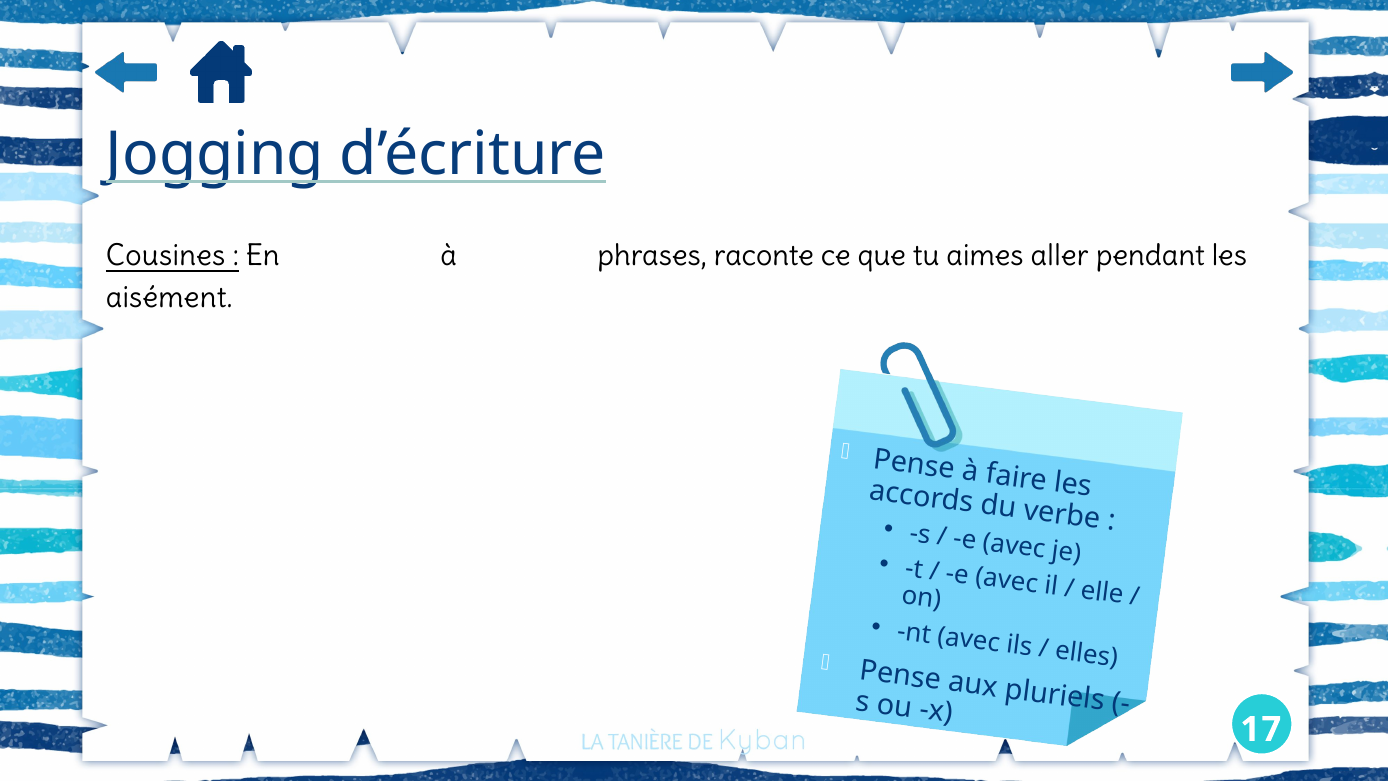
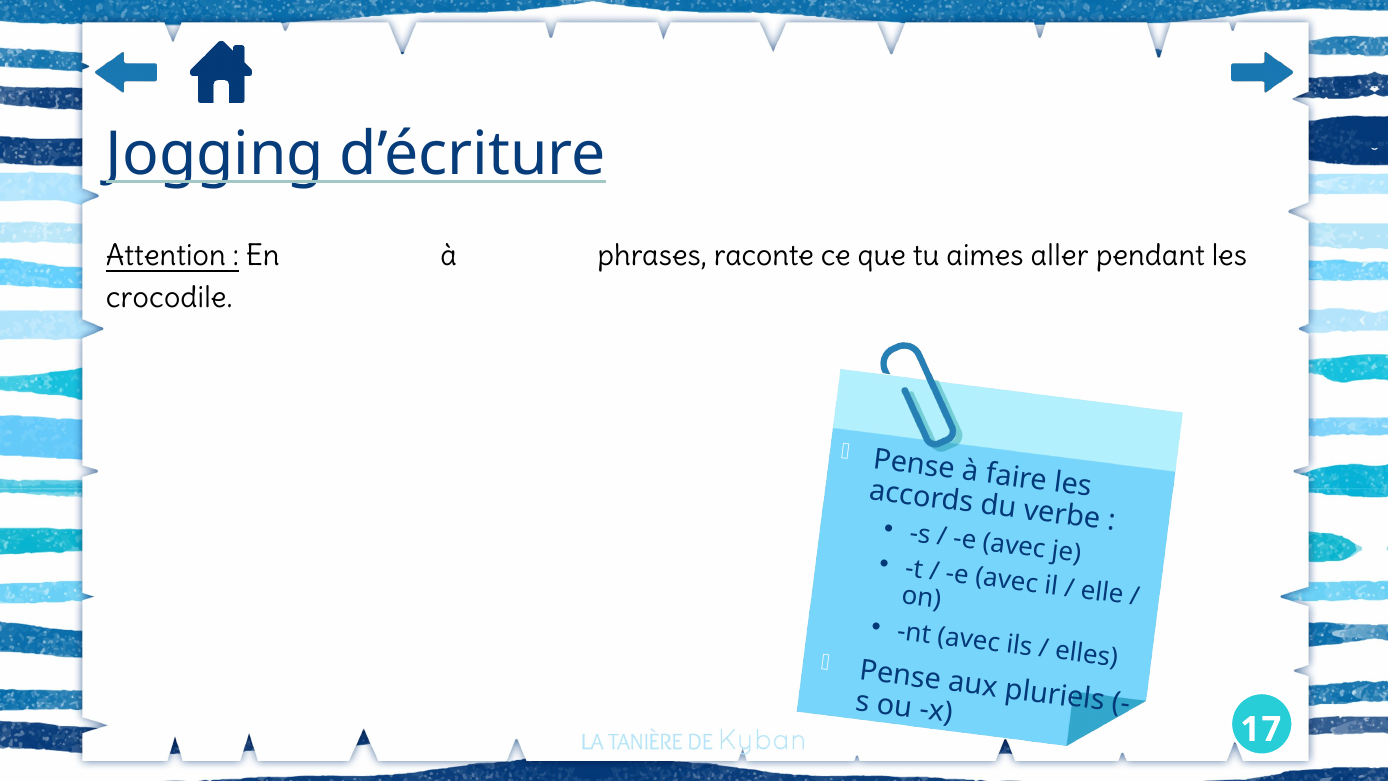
Cousines: Cousines -> Attention (166, 256)
aisément: aisément -> crocodile (169, 297)
